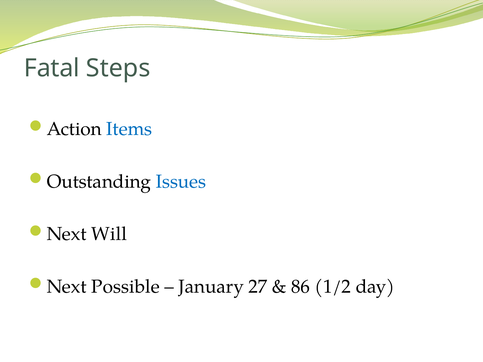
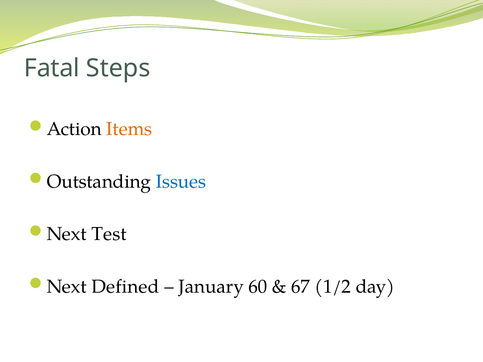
Items colour: blue -> orange (129, 129)
Will: Will -> Test (109, 234)
Possible: Possible -> Defined (125, 287)
27: 27 -> 60 (258, 287)
86: 86 -> 67 (301, 287)
